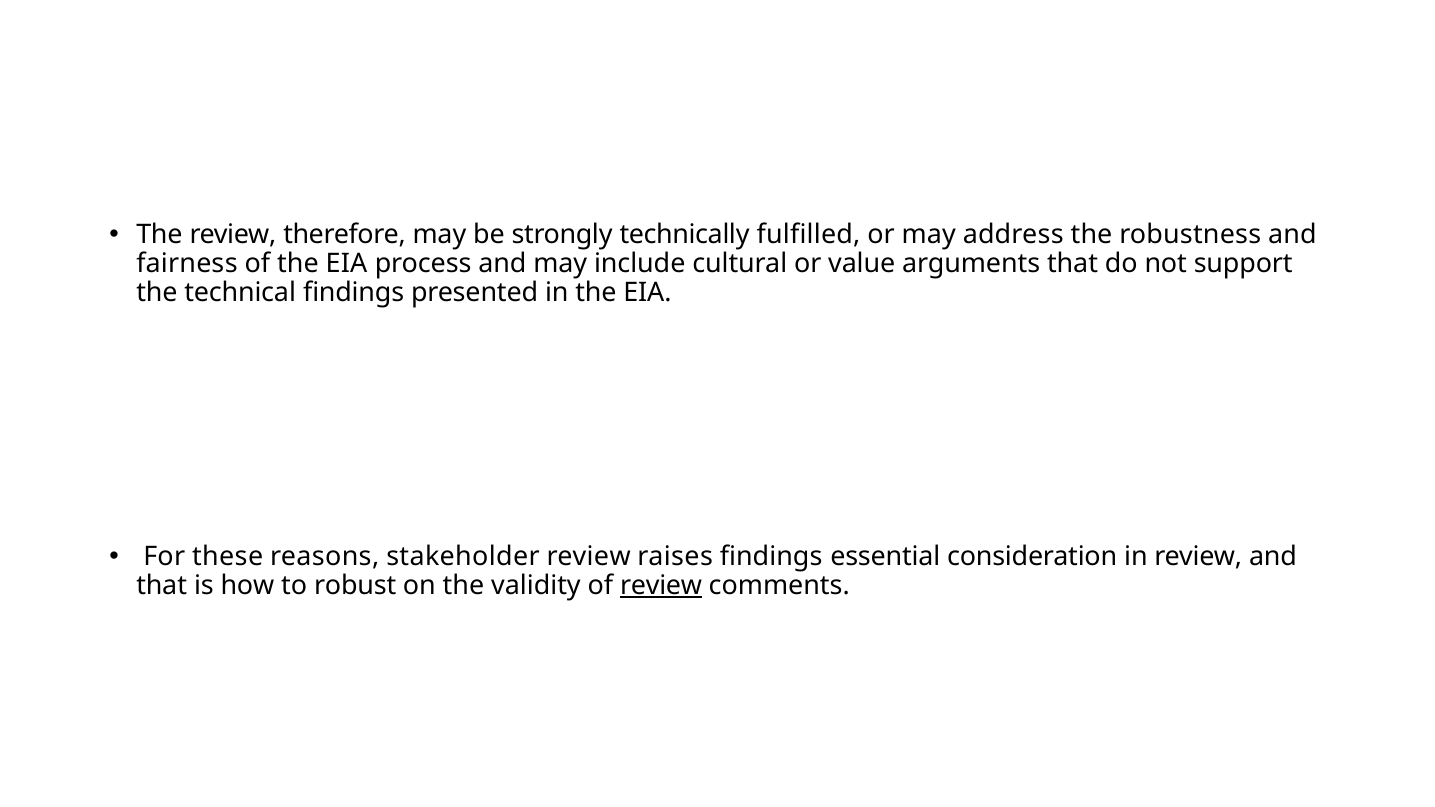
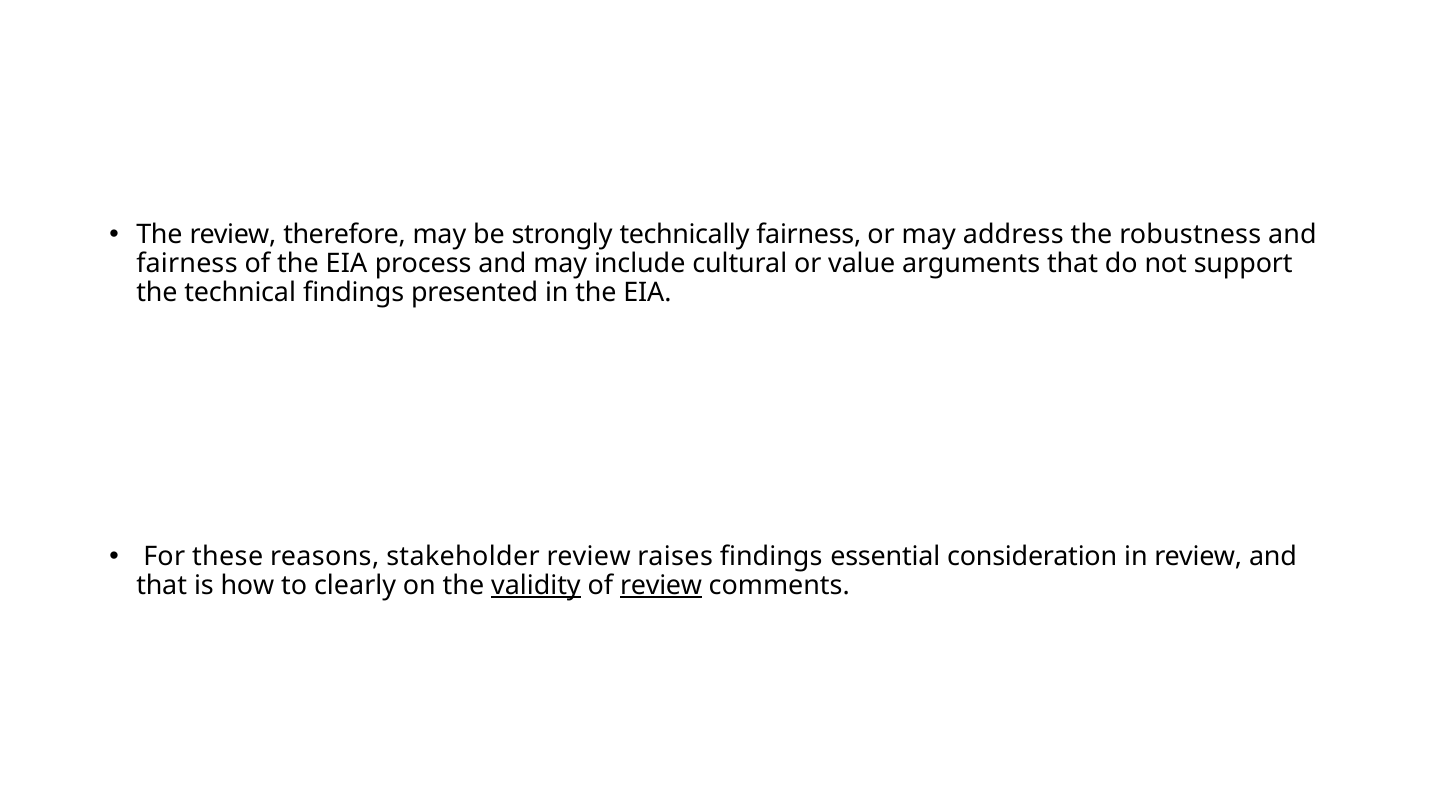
technically fulfilled: fulfilled -> fairness (809, 235)
robust: robust -> clearly (355, 586)
validity underline: none -> present (536, 586)
